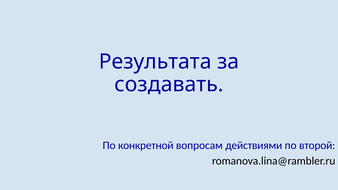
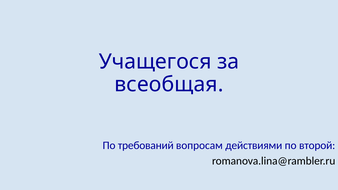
Результата: Результата -> Учащегося (155, 62)
создавать: создавать -> всеобщая (169, 84)
конкретной: конкретной -> требований (146, 145)
